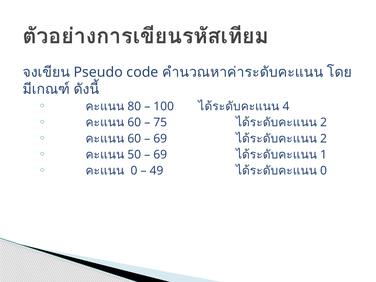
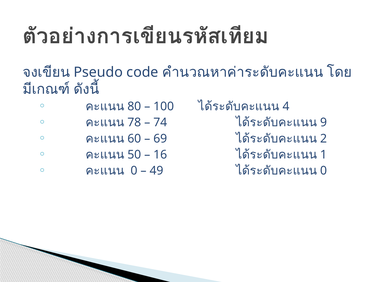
60: 60 -> 78 (134, 122)
75: 75 -> 74 (160, 122)
2: 2 -> 9 (324, 122)
69: 69 -> 16 (160, 155)
